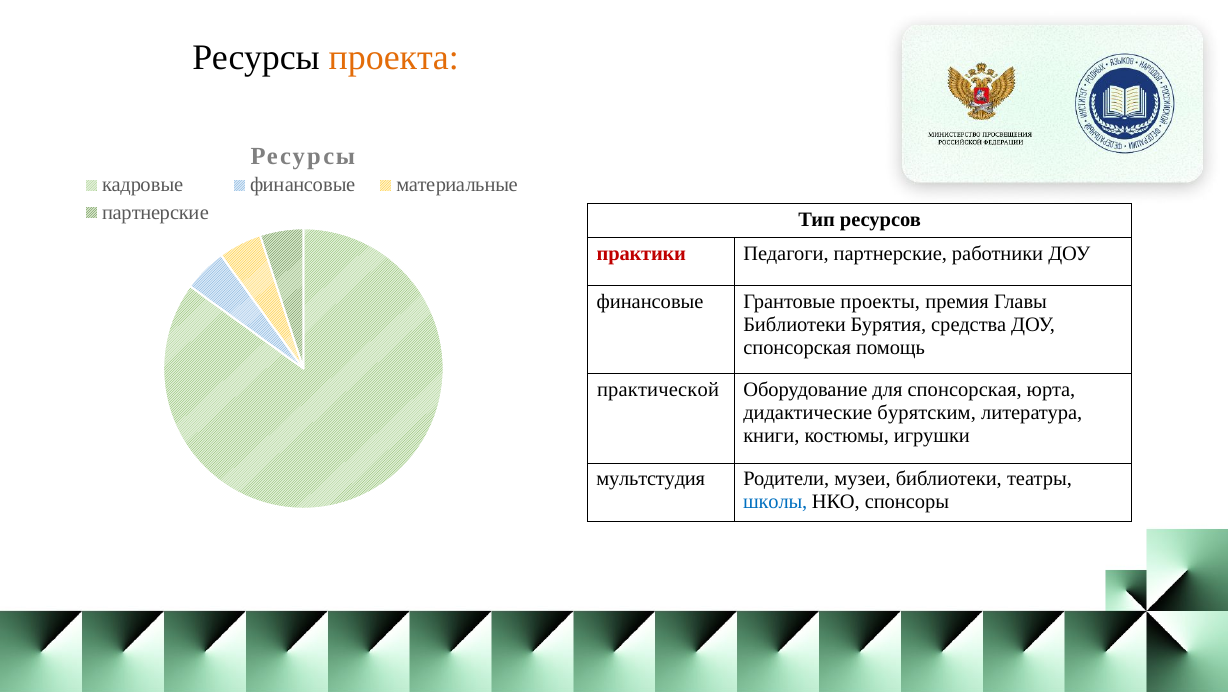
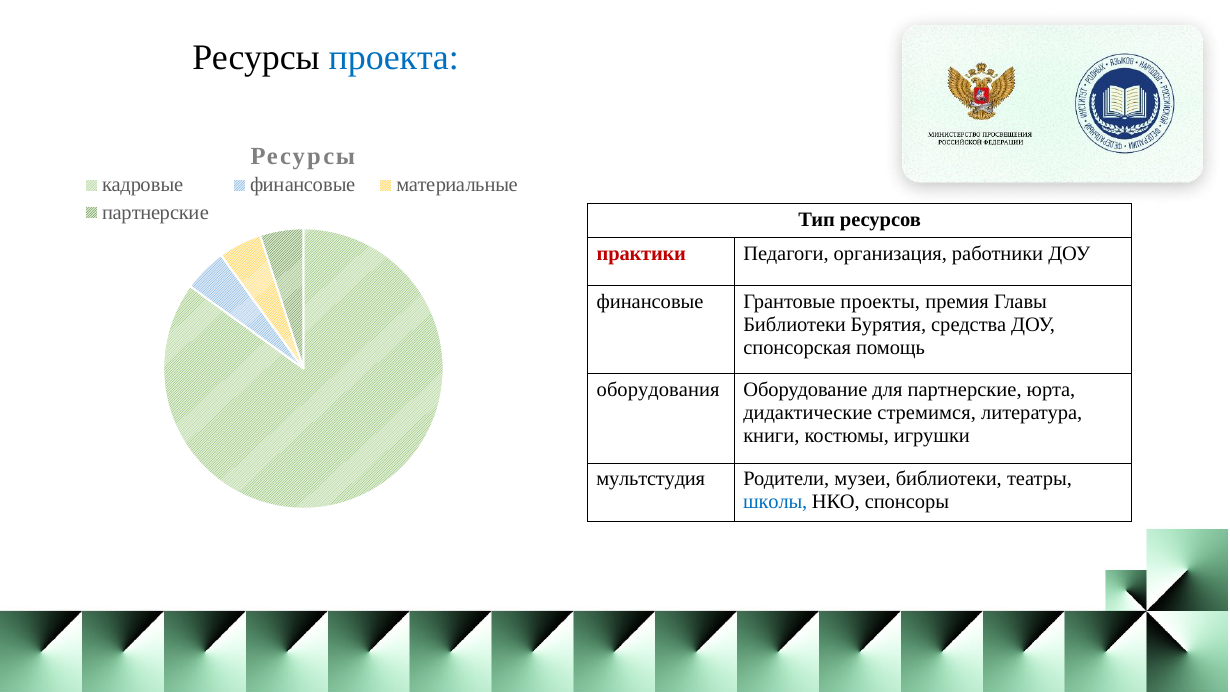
проекта colour: orange -> blue (394, 58)
Педагоги партнерские: партнерские -> организация (890, 254)
практической: практической -> оборудования (658, 390)
для спонсорская: спонсорская -> партнерские (965, 390)
бурятским: бурятским -> стремимся (927, 413)
